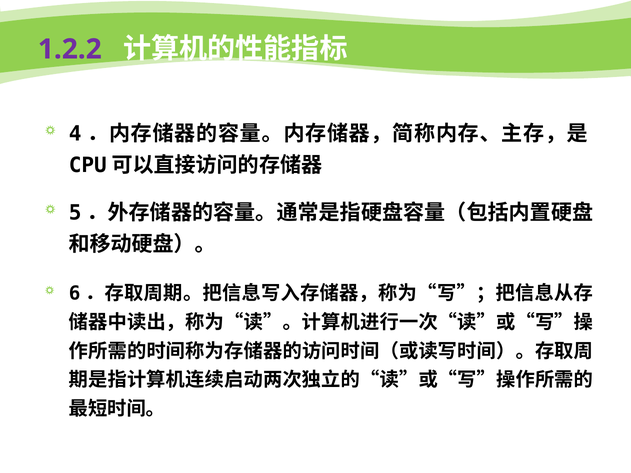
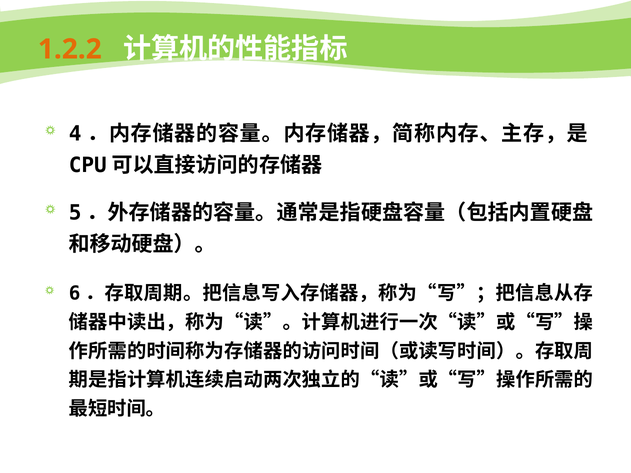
1.2.2 colour: purple -> orange (70, 49)
